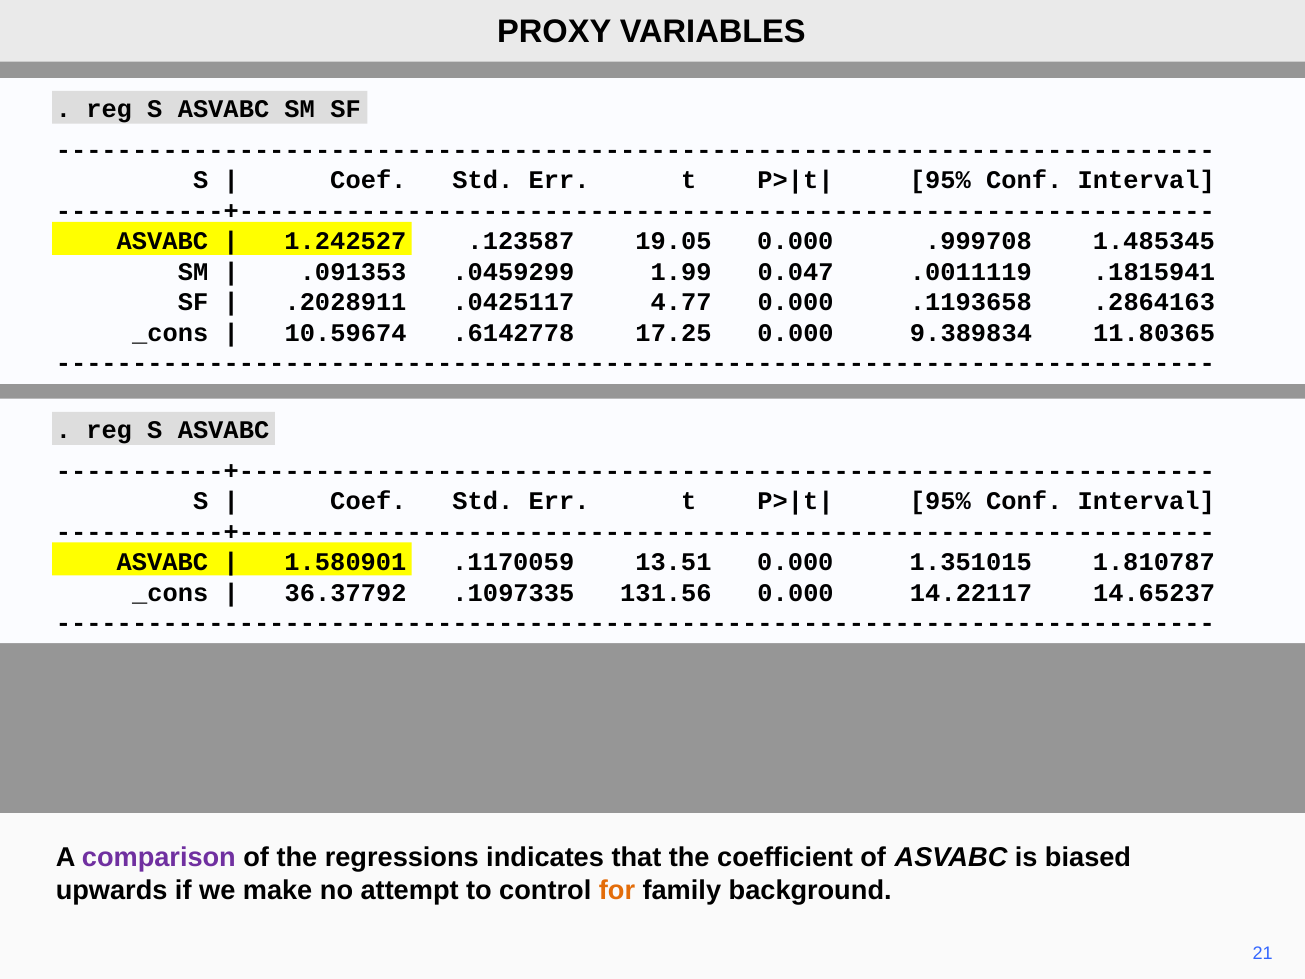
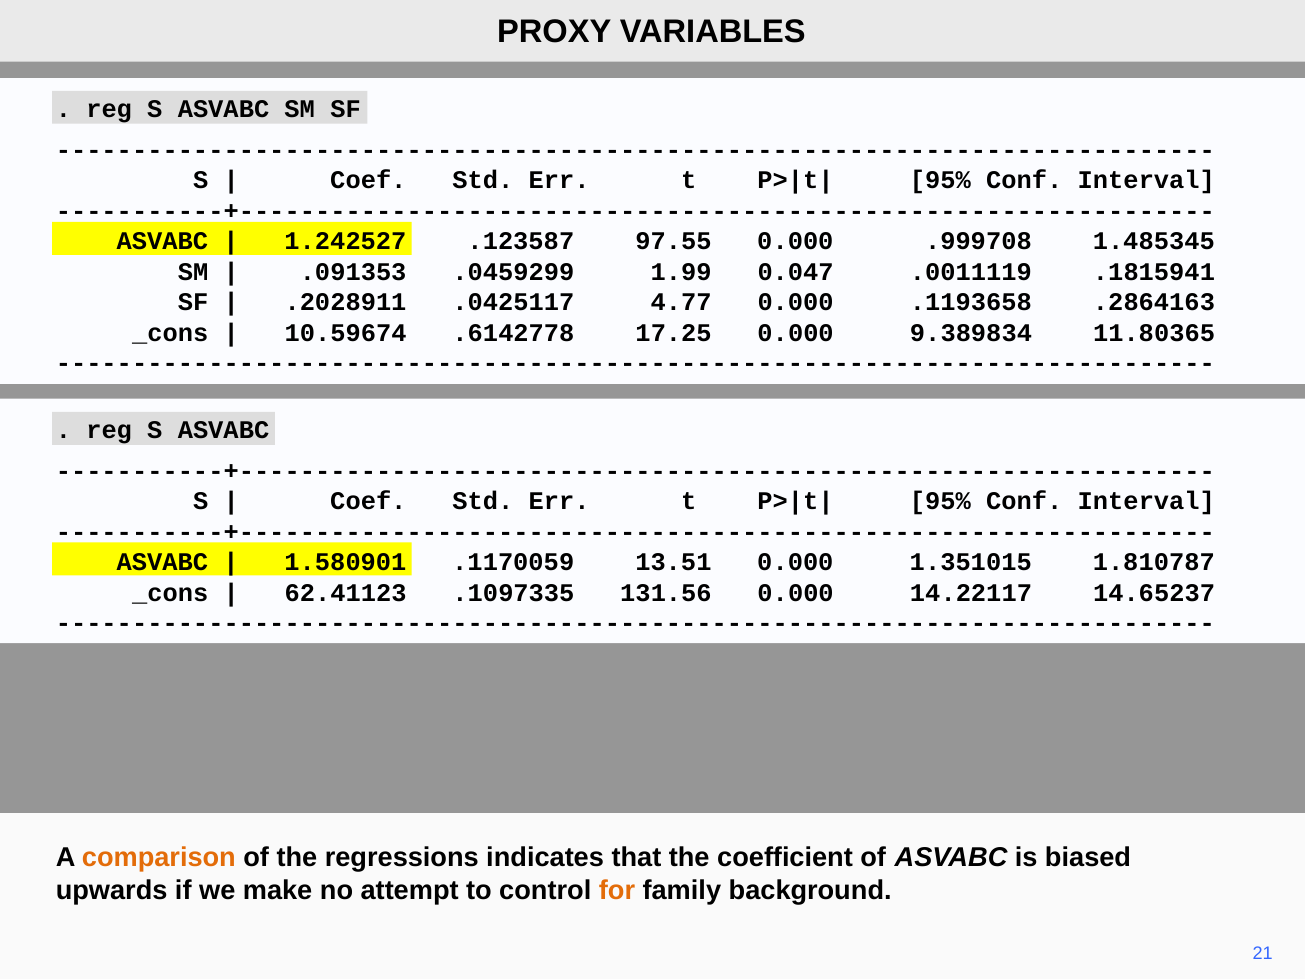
19.05: 19.05 -> 97.55 (673, 241)
36.37792: 36.37792 -> 62.41123 (346, 593)
comparison colour: purple -> orange (159, 857)
